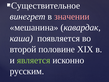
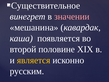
является colour: light green -> yellow (34, 60)
